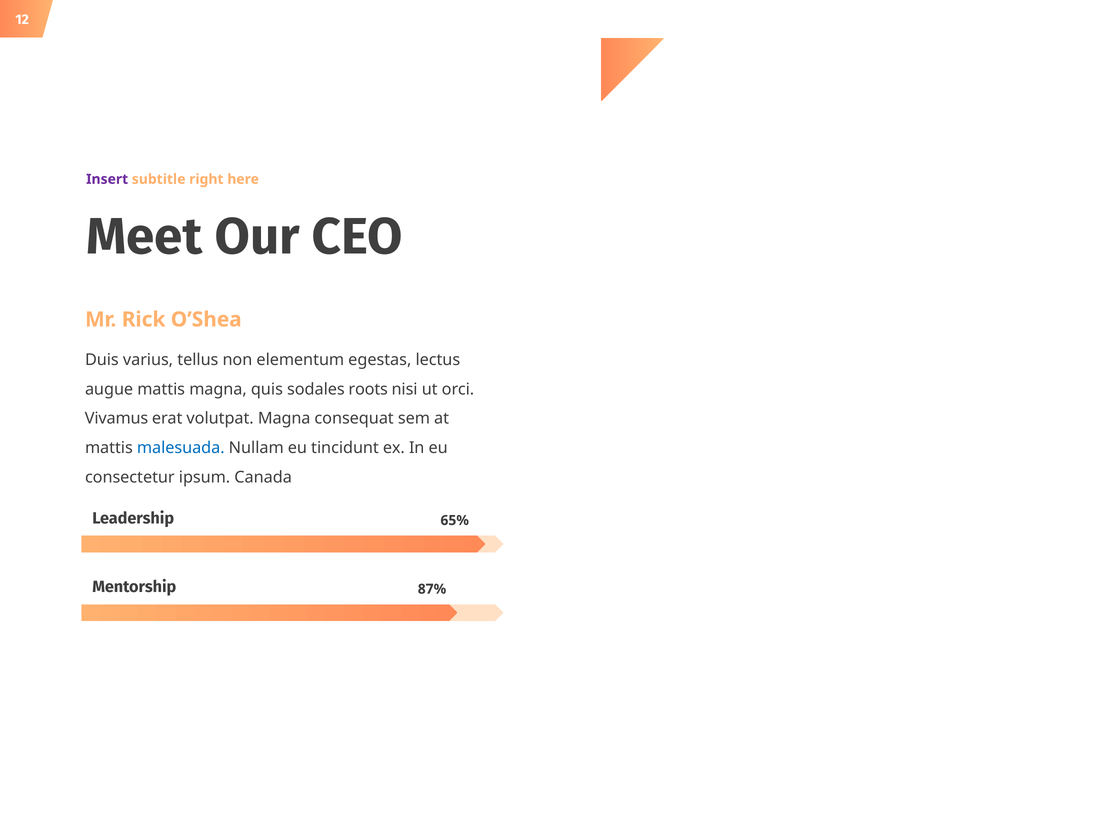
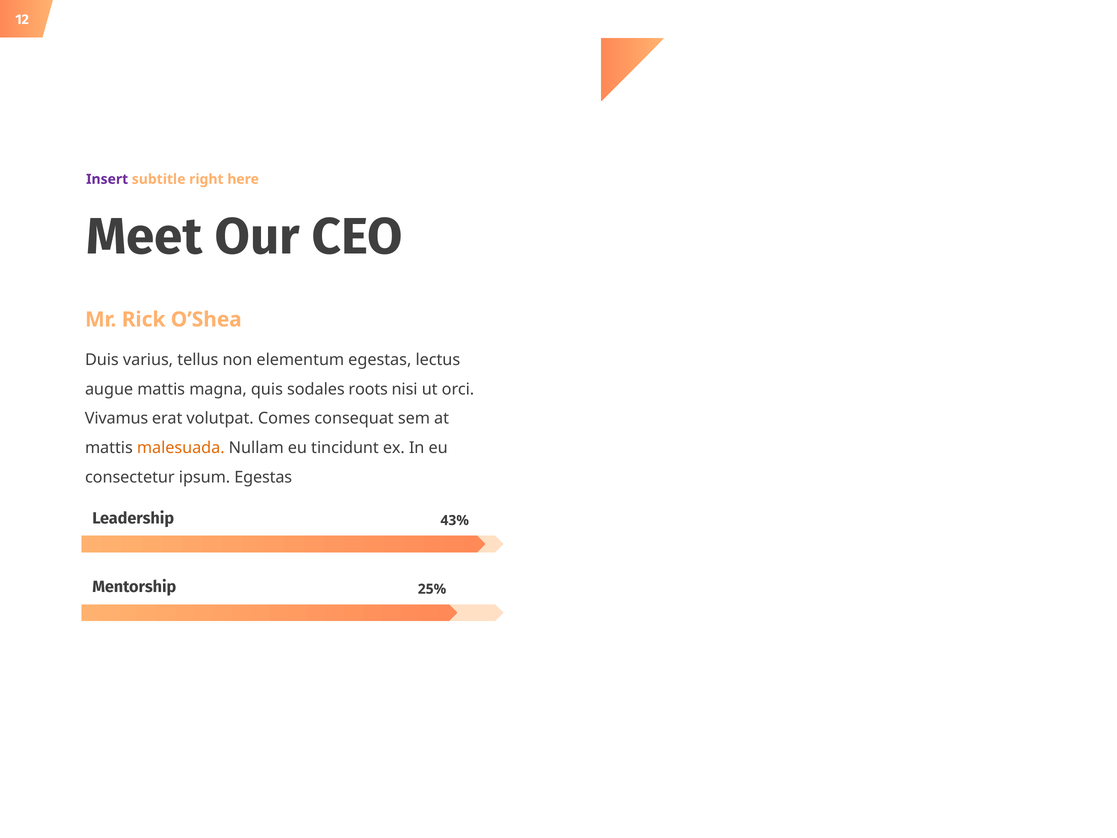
volutpat Magna: Magna -> Comes (284, 418)
malesuada colour: blue -> orange (181, 448)
ipsum Canada: Canada -> Egestas (263, 477)
65%: 65% -> 43% (455, 520)
87%: 87% -> 25% (432, 589)
